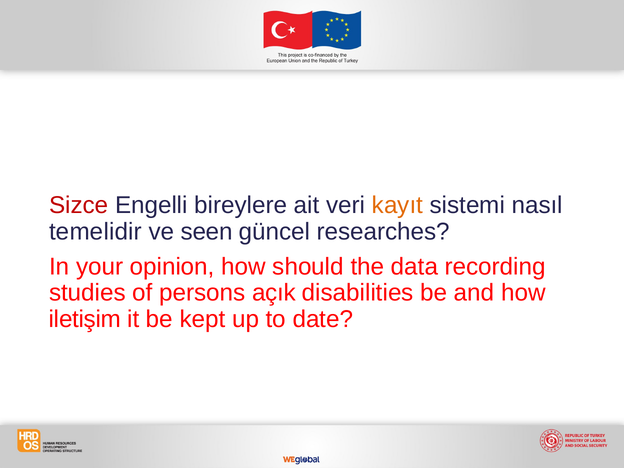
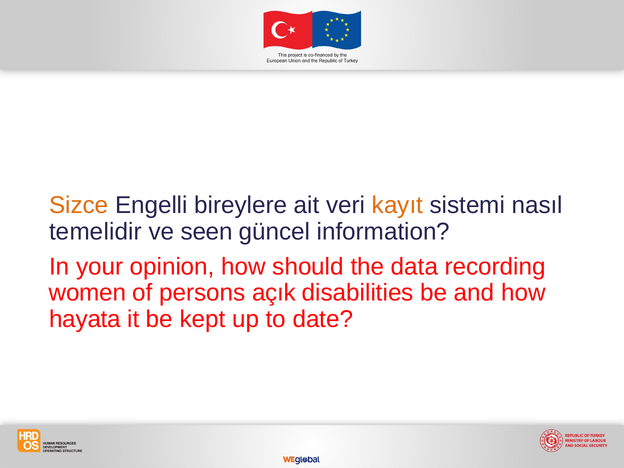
Sizce colour: red -> orange (79, 205)
researches: researches -> information (383, 232)
studies: studies -> women (88, 293)
iletişim: iletişim -> hayata (85, 319)
